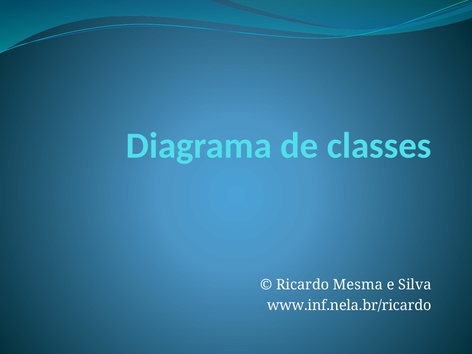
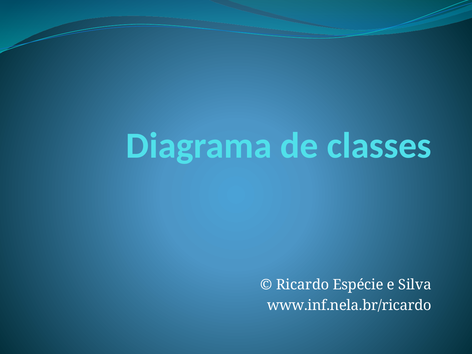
Mesma: Mesma -> Espécie (358, 285)
